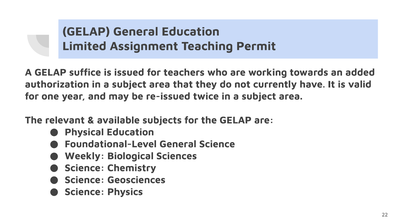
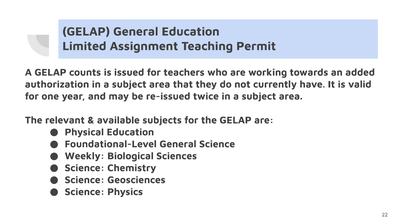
suffice: suffice -> counts (85, 72)
